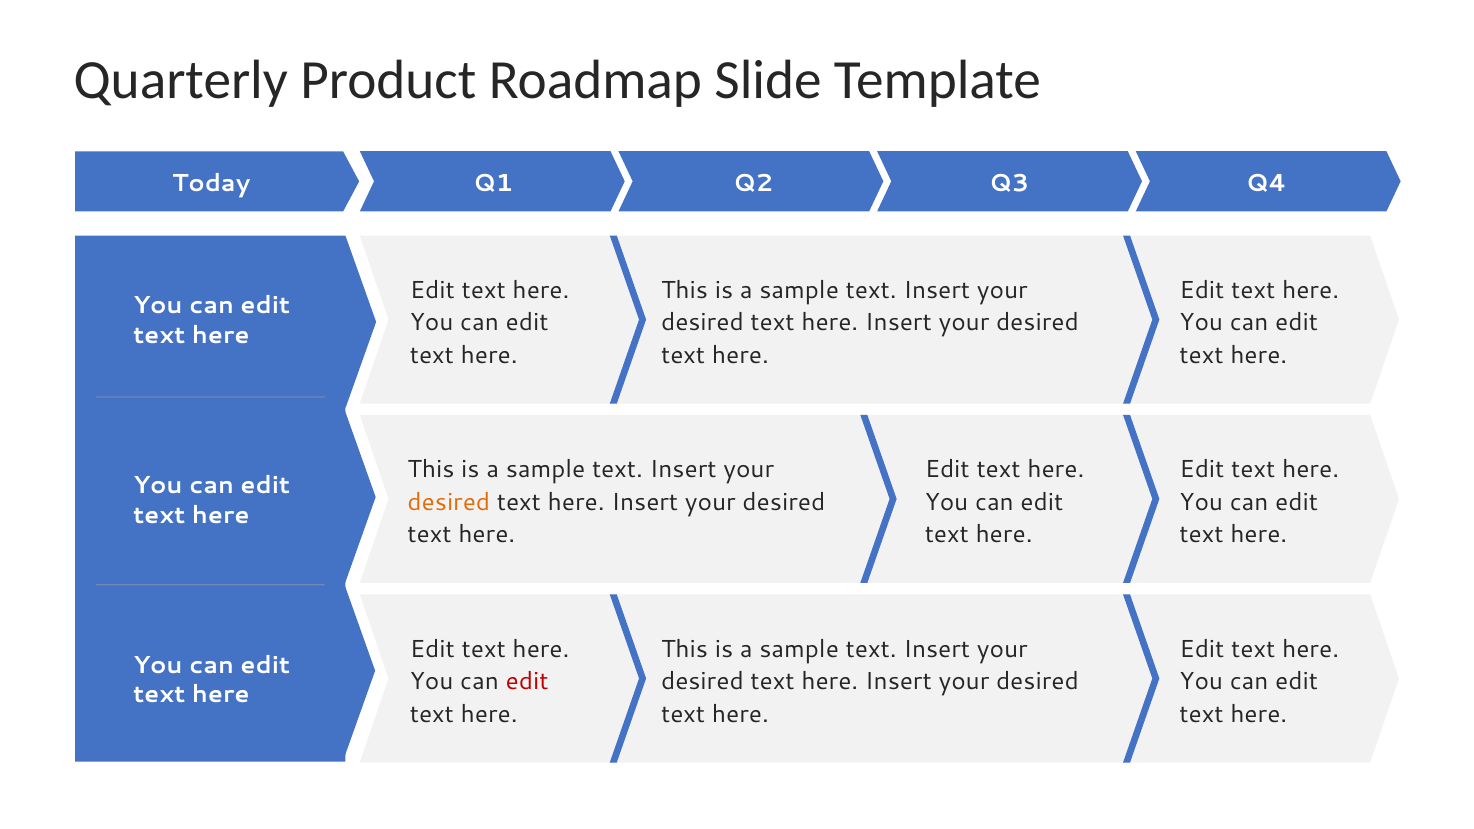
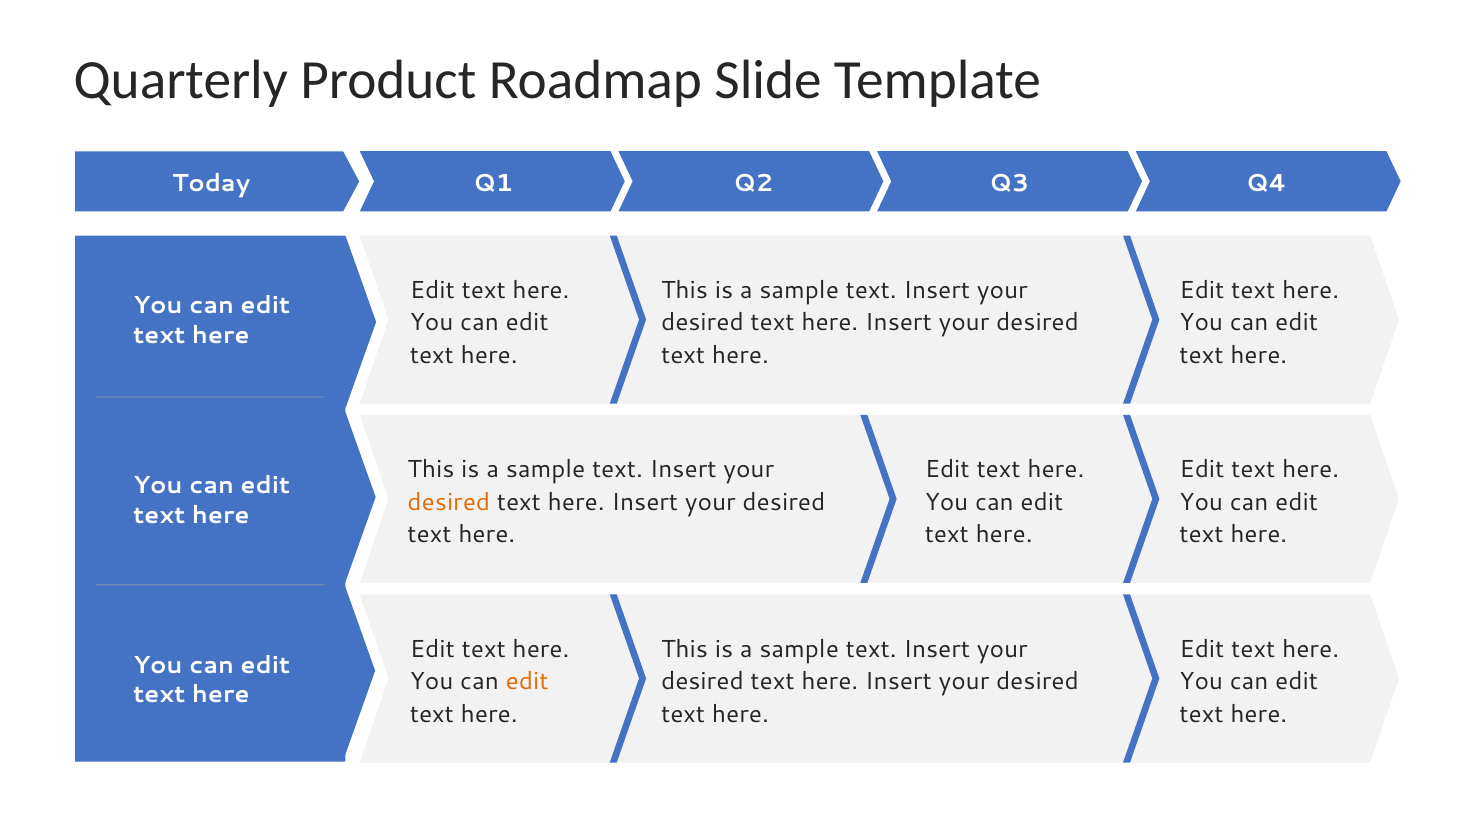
edit colour: red -> orange (527, 682)
